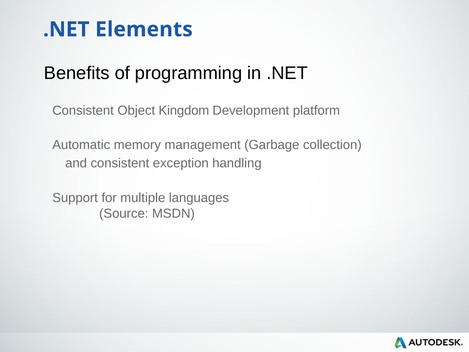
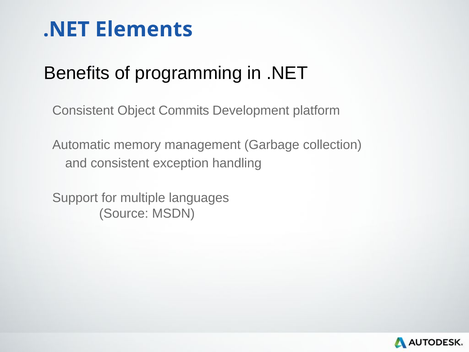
Kingdom: Kingdom -> Commits (184, 110)
